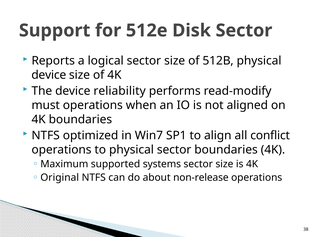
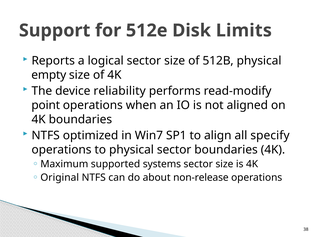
Disk Sector: Sector -> Limits (244, 30)
device: device -> empty (49, 75)
must: must -> point (46, 105)
conflict: conflict -> specify (270, 135)
